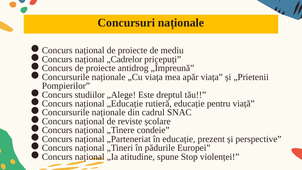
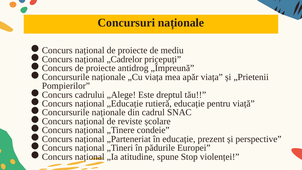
studiilor: studiilor -> cadrului (90, 95)
